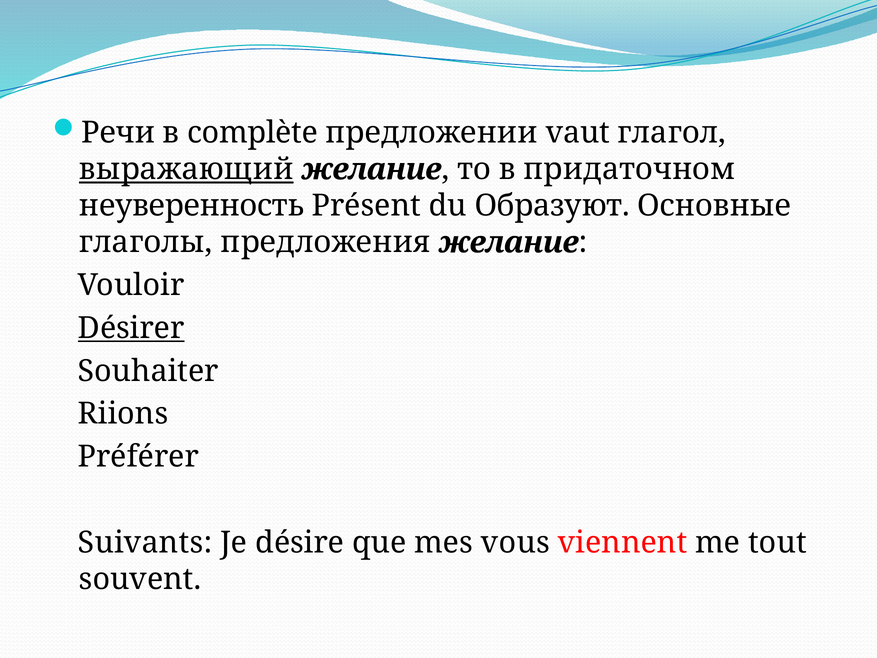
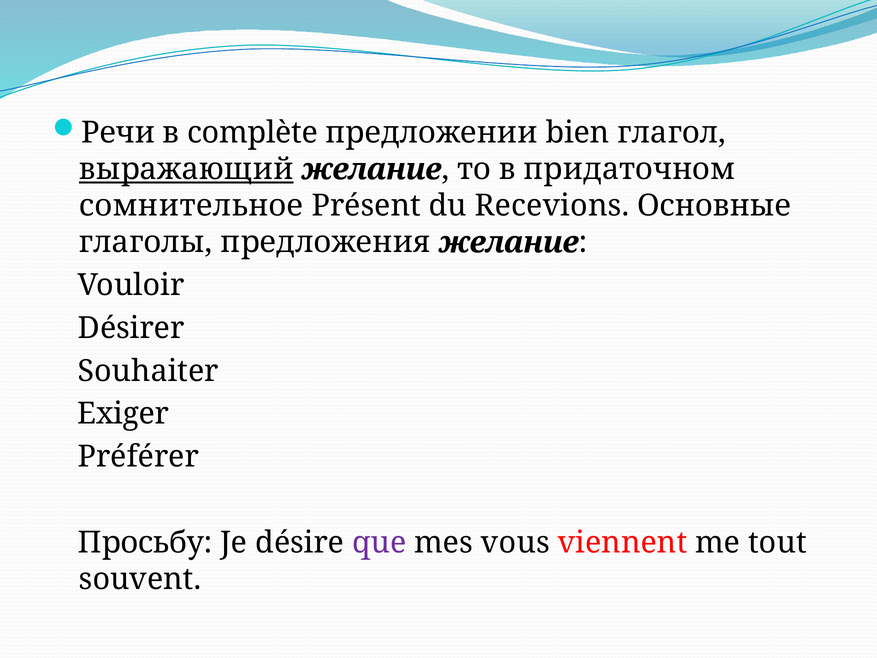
vaut: vaut -> bien (578, 133)
неуверенность: неуверенность -> сомнительное (191, 206)
Образуют: Образуют -> Recevions (552, 206)
Désirer underline: present -> none (131, 328)
Riions: Riions -> Exiger (123, 414)
Suivants: Suivants -> Просьбу (145, 542)
que colour: black -> purple (379, 542)
